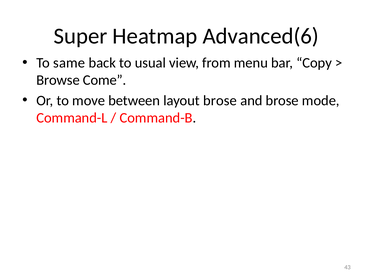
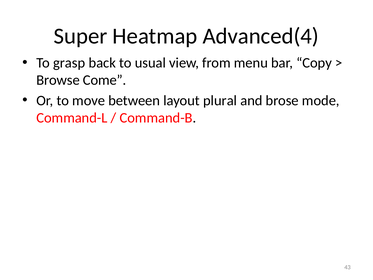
Advanced(6: Advanced(6 -> Advanced(4 (261, 36)
same: same -> grasp (69, 63)
layout brose: brose -> plural (220, 100)
